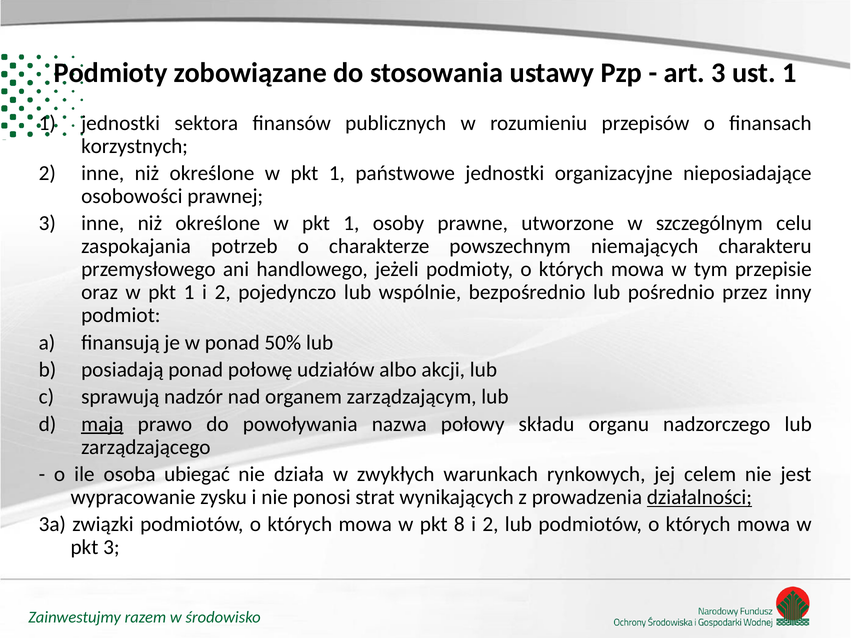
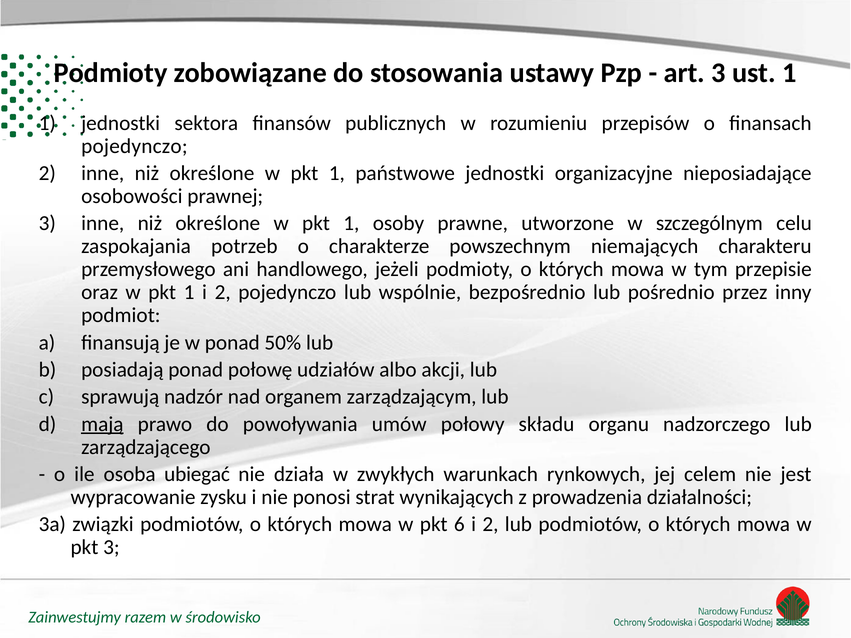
korzystnych: korzystnych -> pojedynczo (134, 146)
nazwa: nazwa -> umów (399, 424)
działalności underline: present -> none (699, 497)
8: 8 -> 6 (459, 525)
